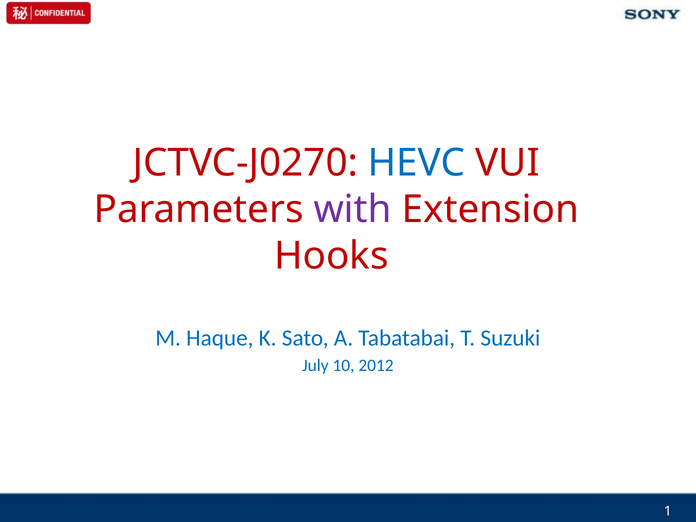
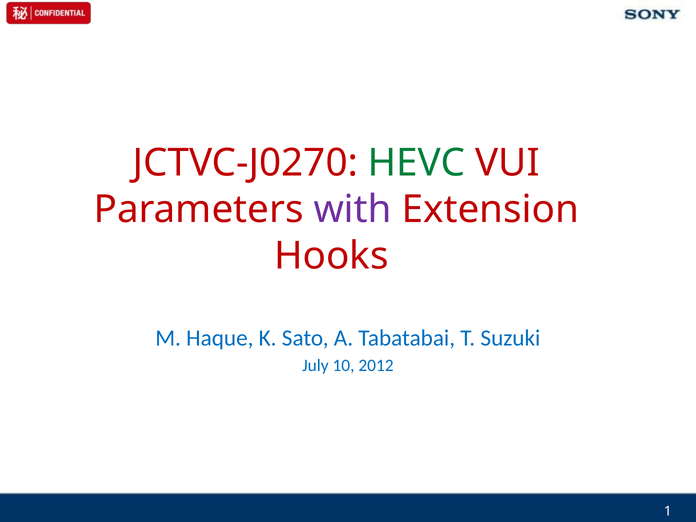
HEVC colour: blue -> green (417, 163)
